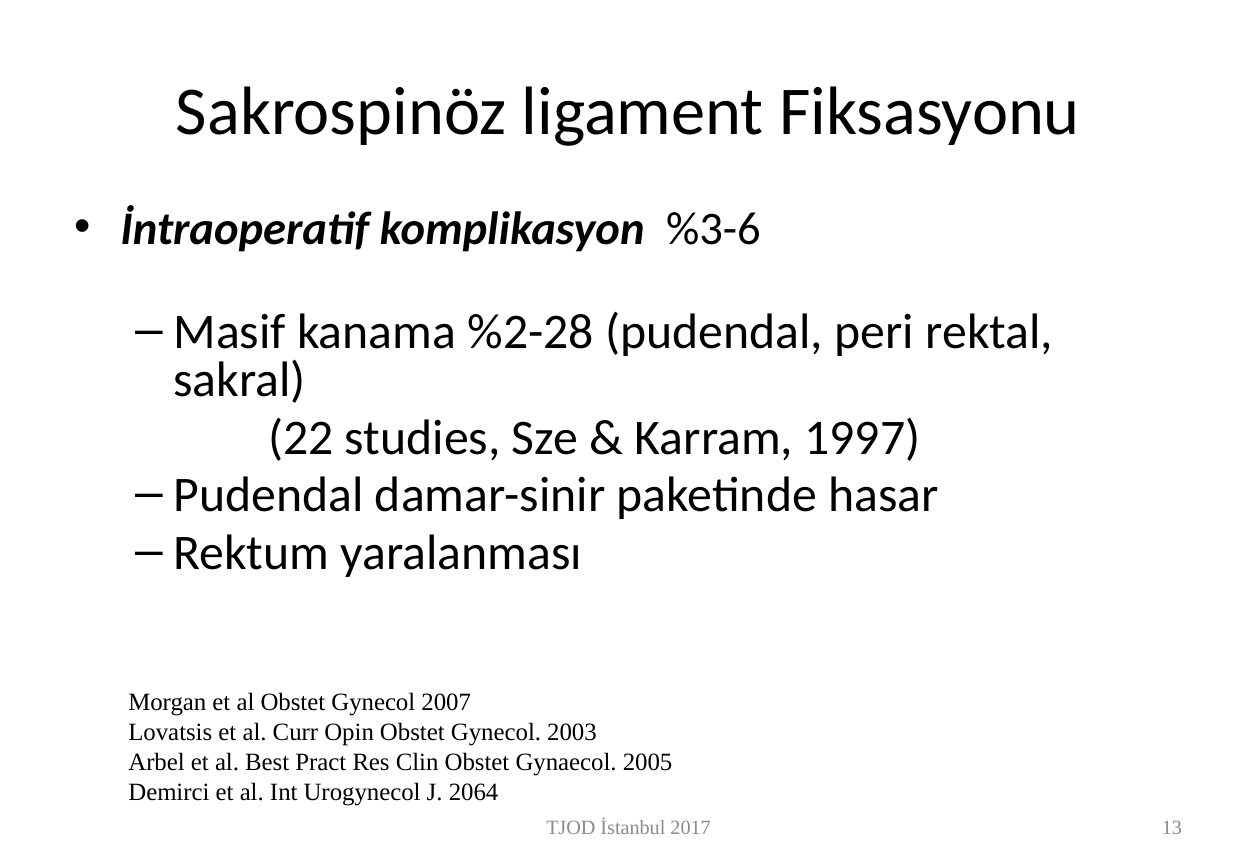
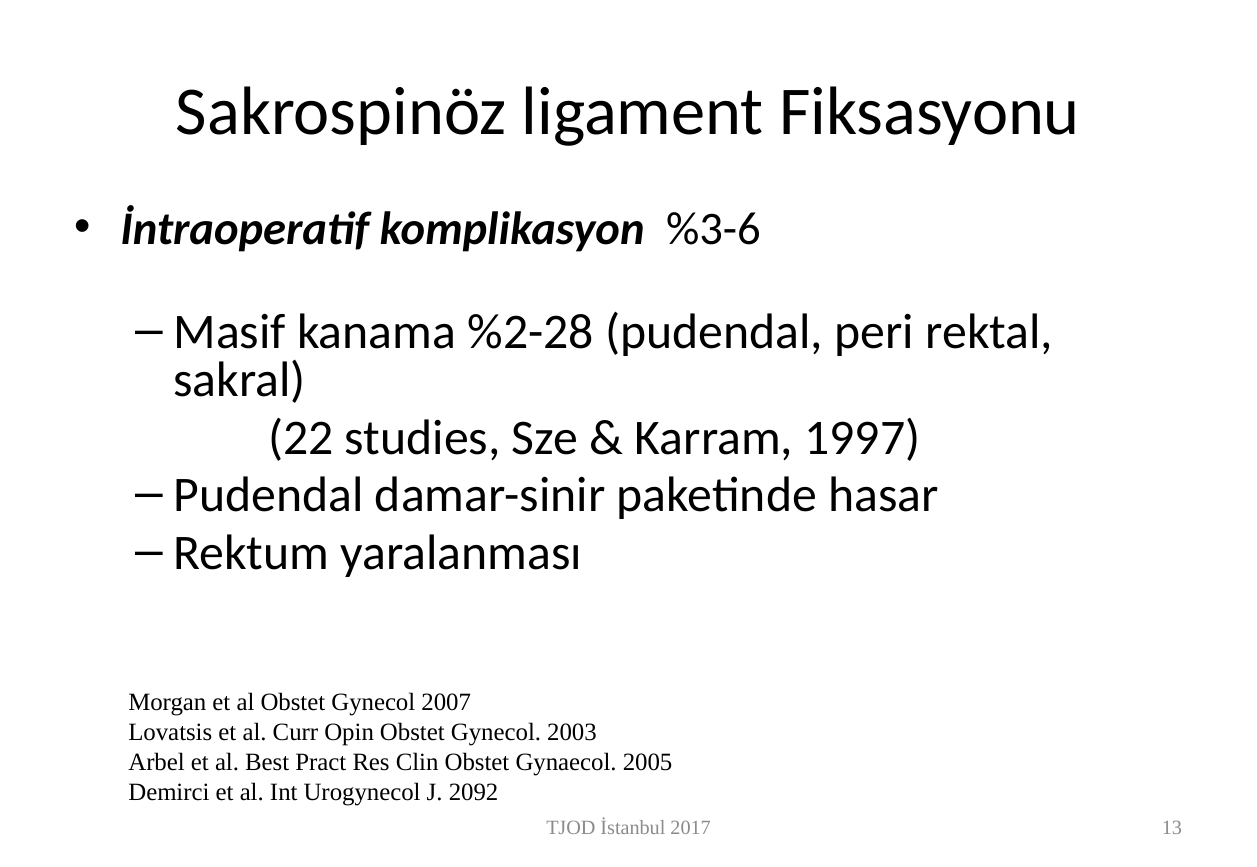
2064: 2064 -> 2092 (474, 792)
